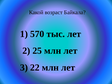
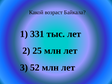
570: 570 -> 331 (37, 34)
22: 22 -> 52 (35, 68)
